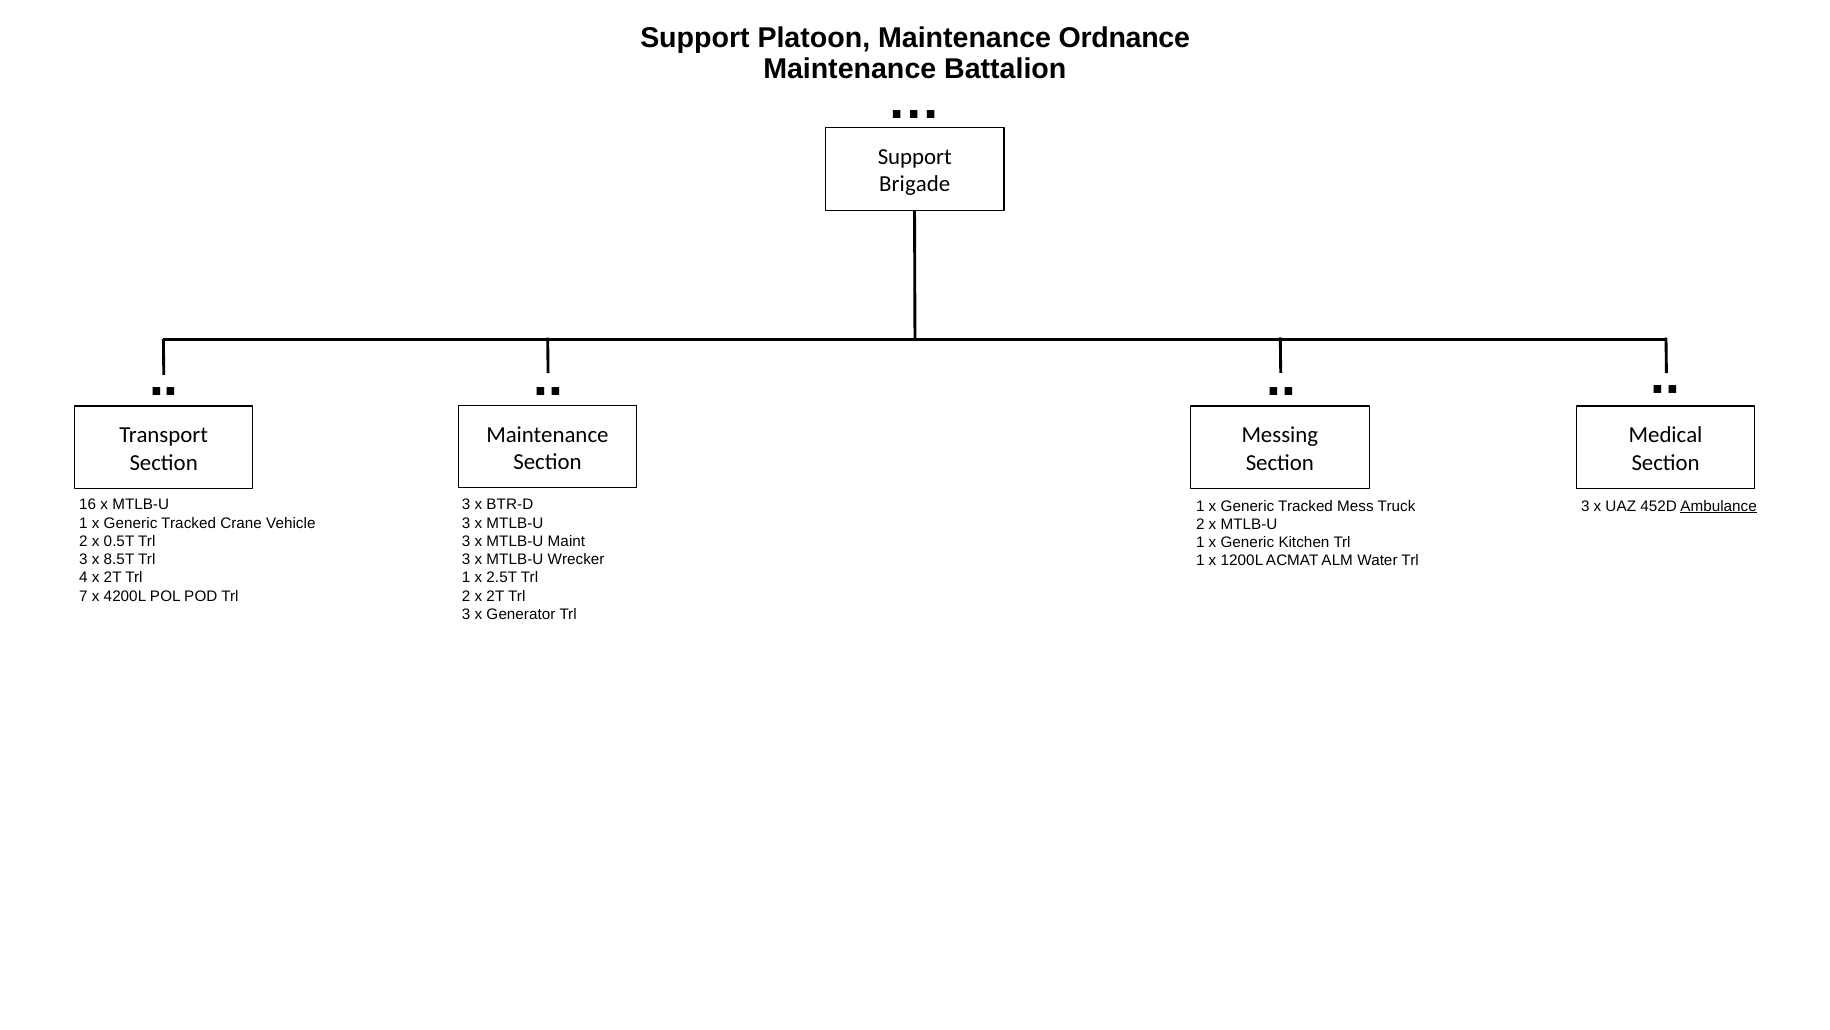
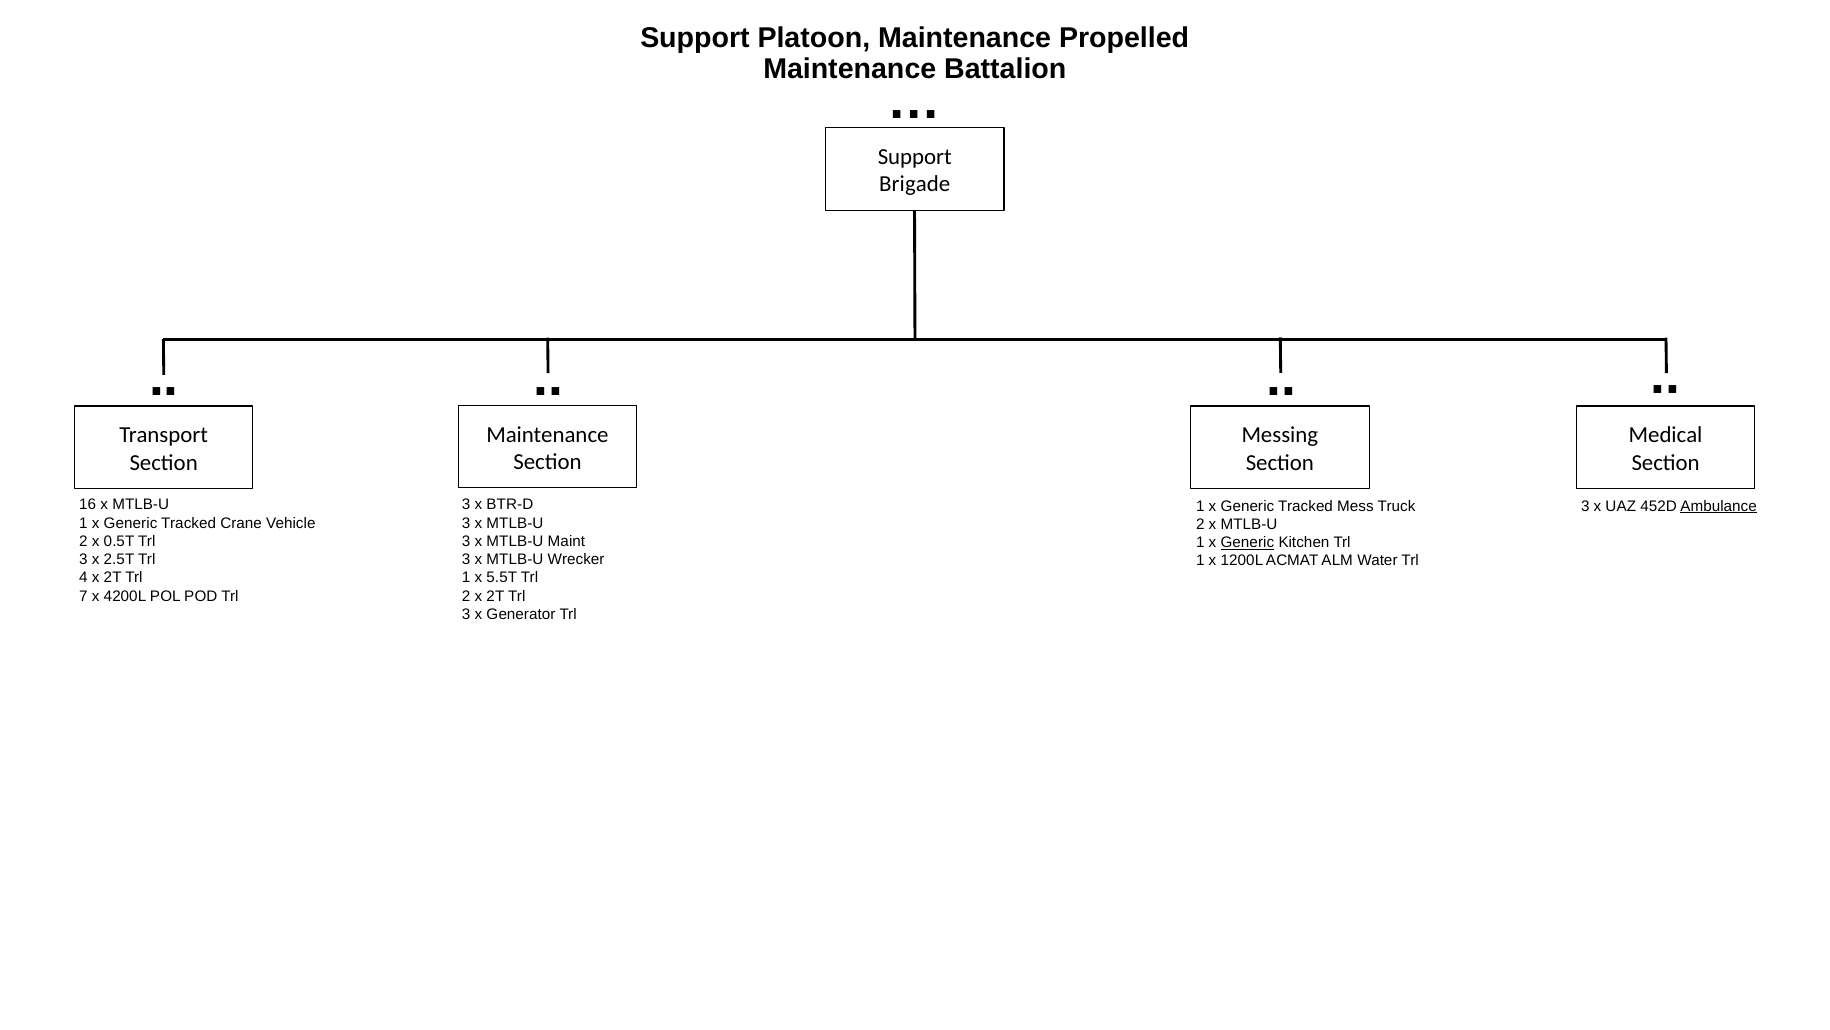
Ordnance: Ordnance -> Propelled (1124, 38)
Generic underline: none -> present (1247, 542)
8.5T: 8.5T -> 2.5T (119, 559)
2.5T: 2.5T -> 5.5T (502, 578)
